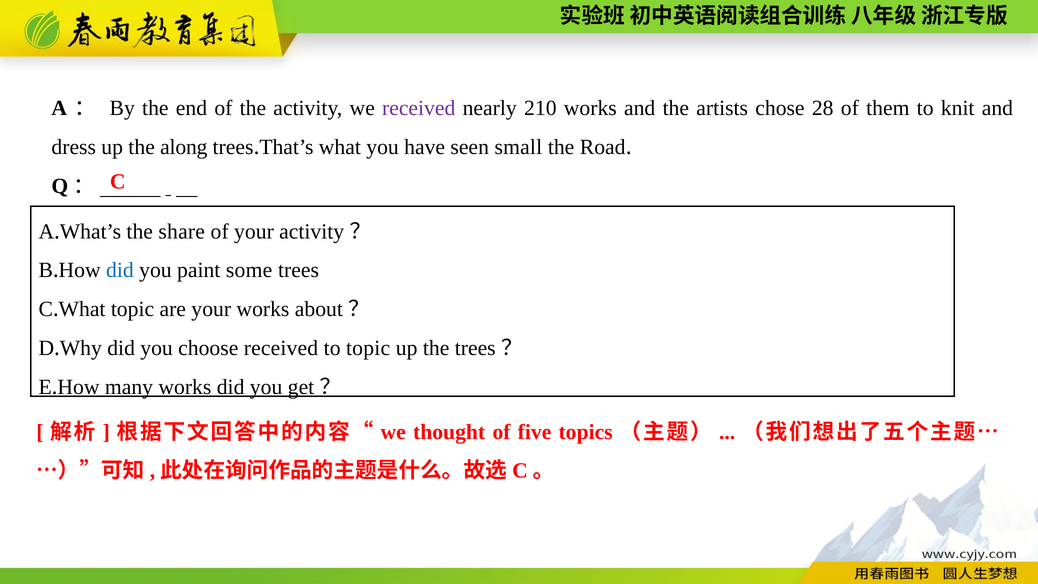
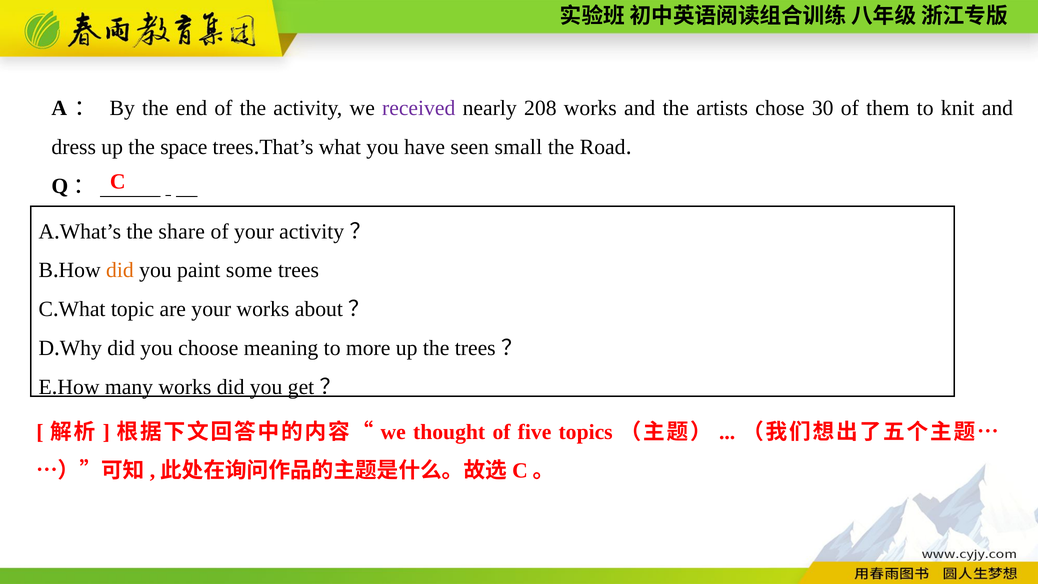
210: 210 -> 208 (540, 108)
28: 28 -> 30 (823, 108)
along: along -> space (184, 147)
did colour: blue -> orange (120, 270)
choose received: received -> meaning (281, 348)
to topic: topic -> more (368, 348)
